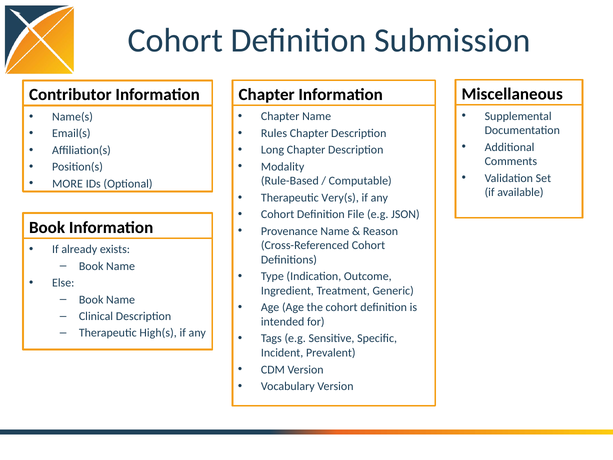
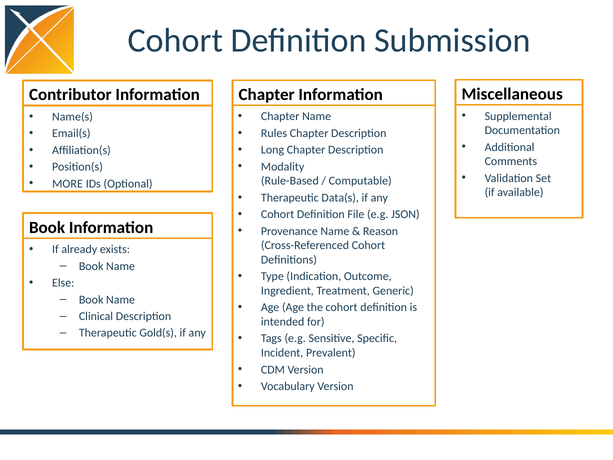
Very(s: Very(s -> Data(s (340, 198)
High(s: High(s -> Gold(s (158, 333)
